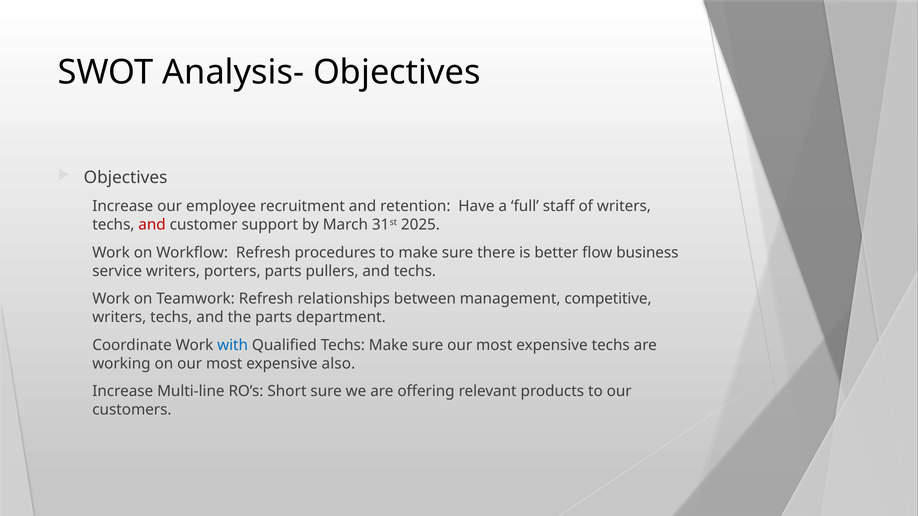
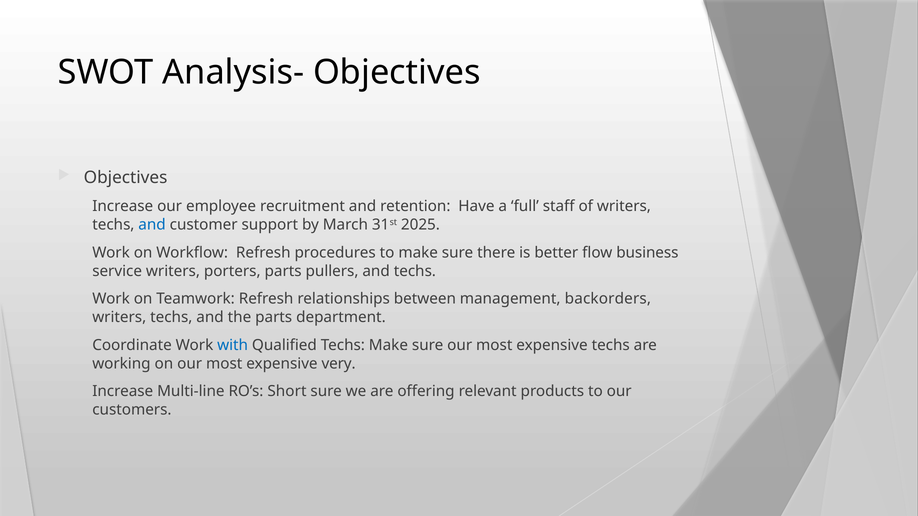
and colour: red -> blue (152, 225)
competitive: competitive -> backorders (608, 299)
also: also -> very (339, 364)
